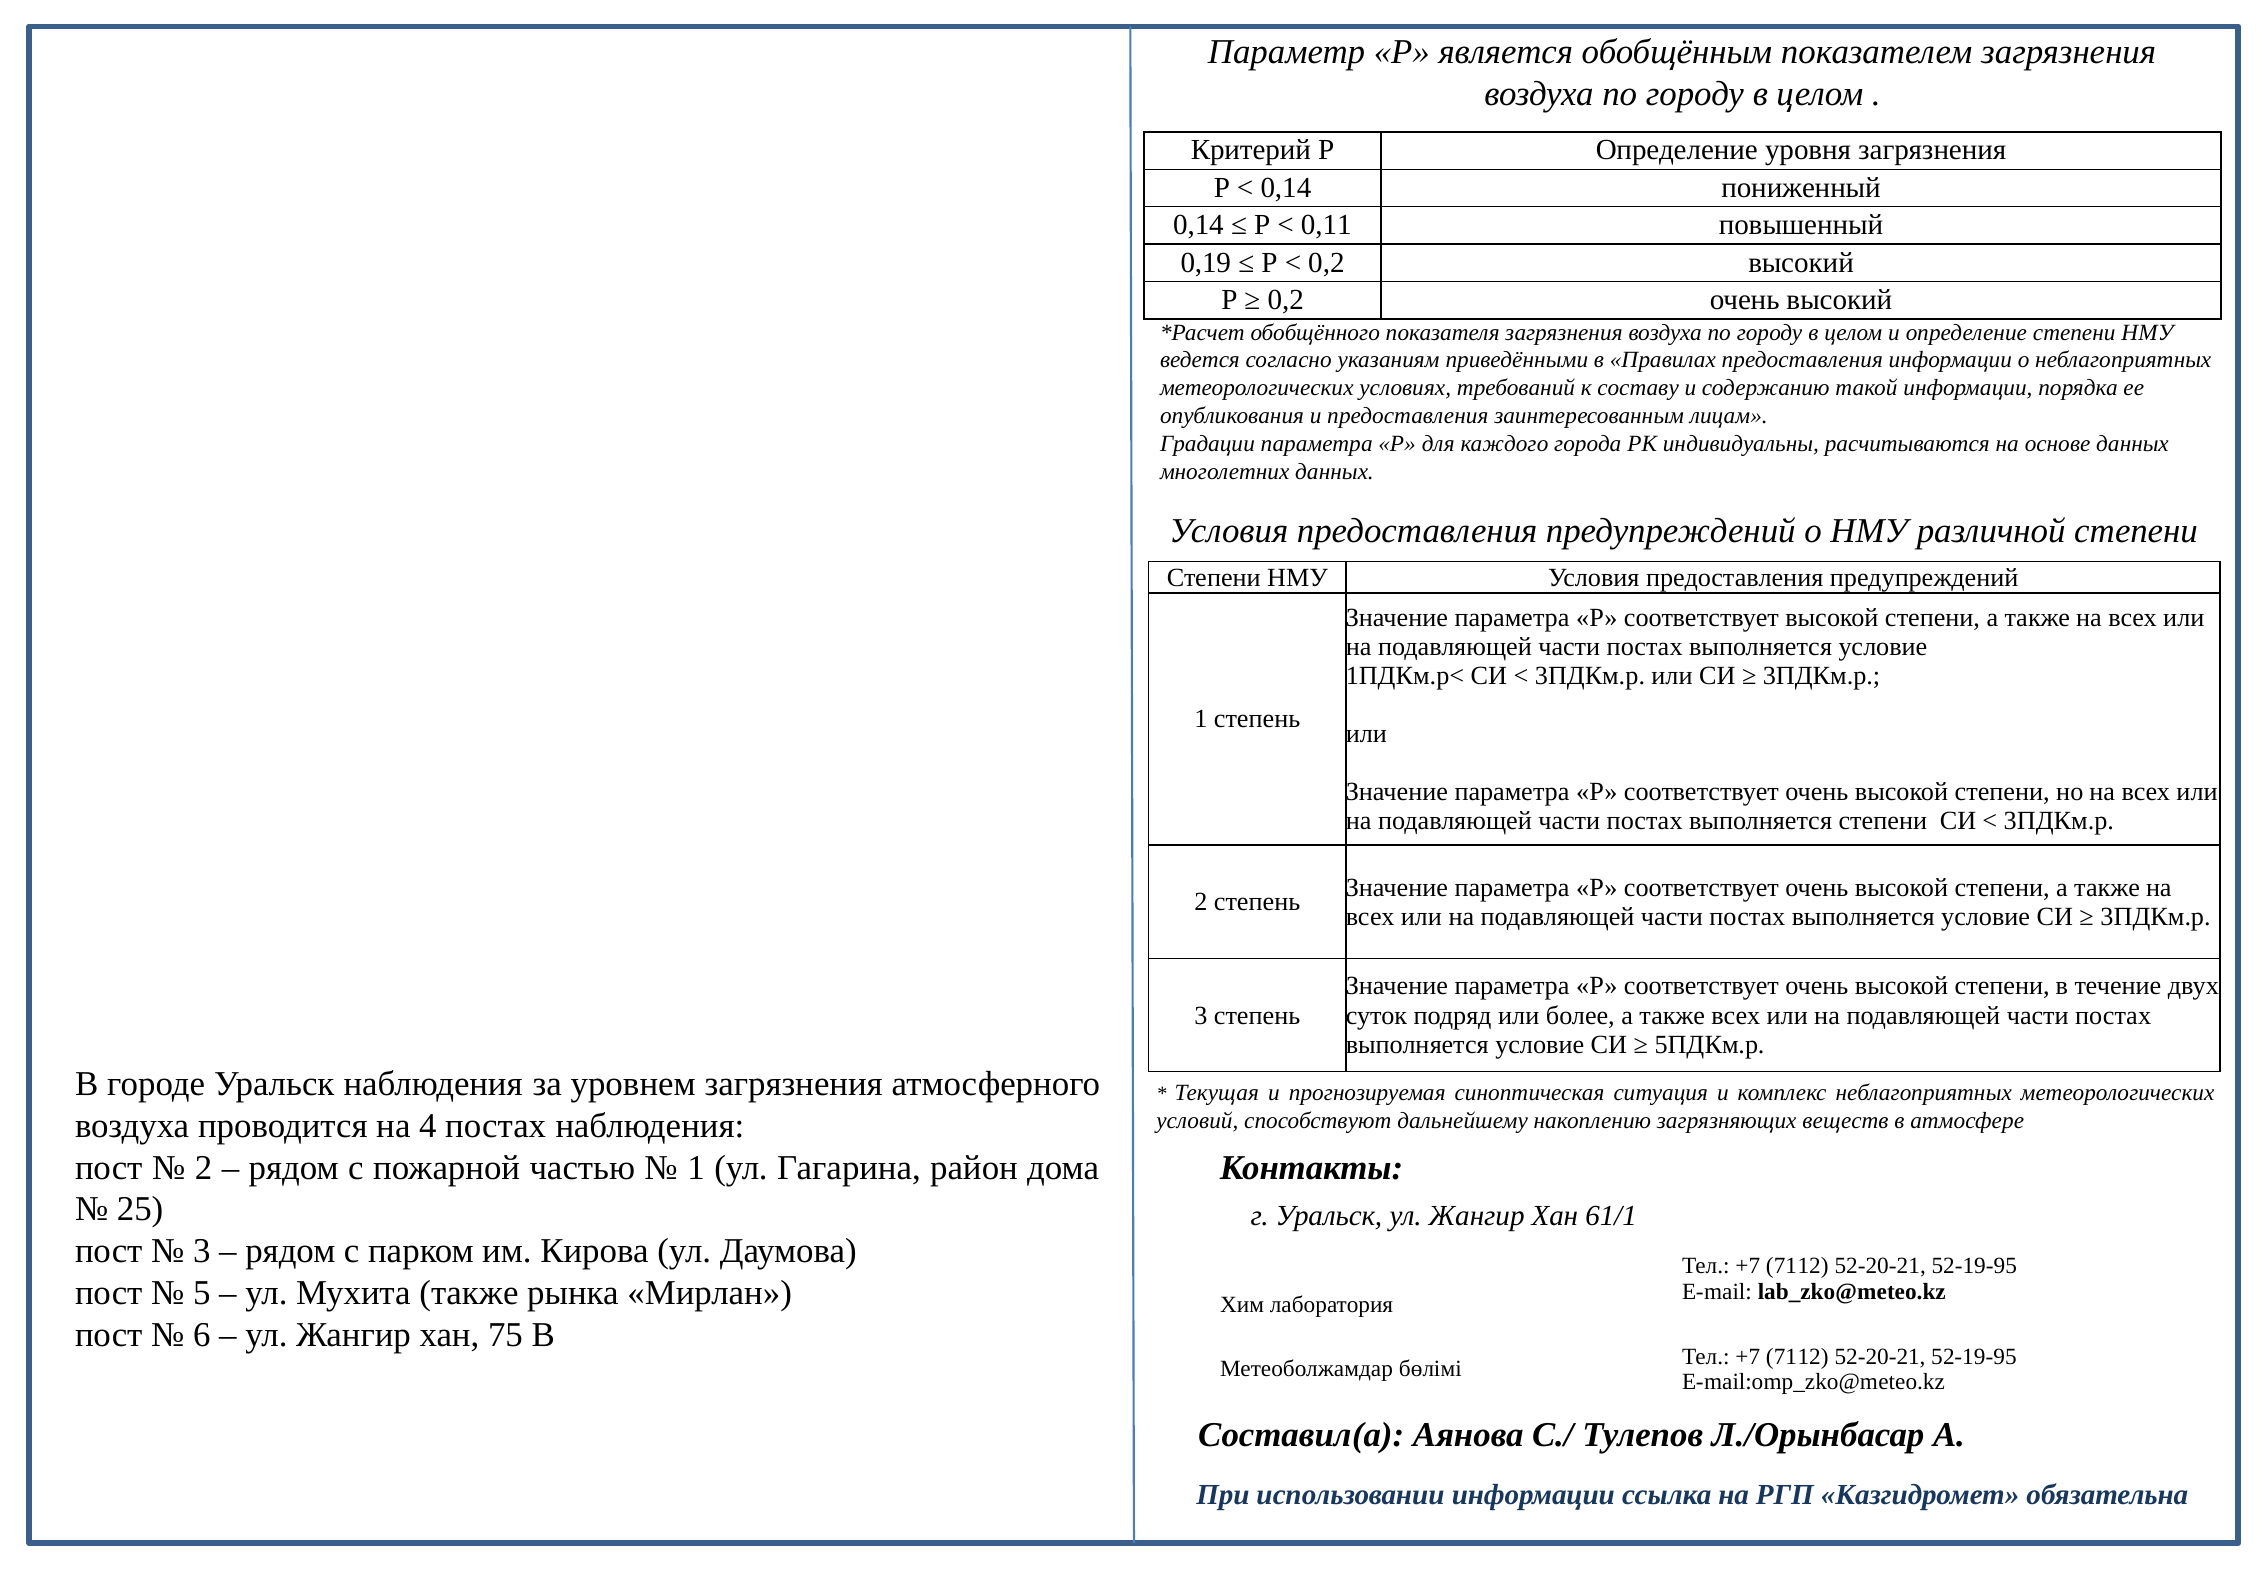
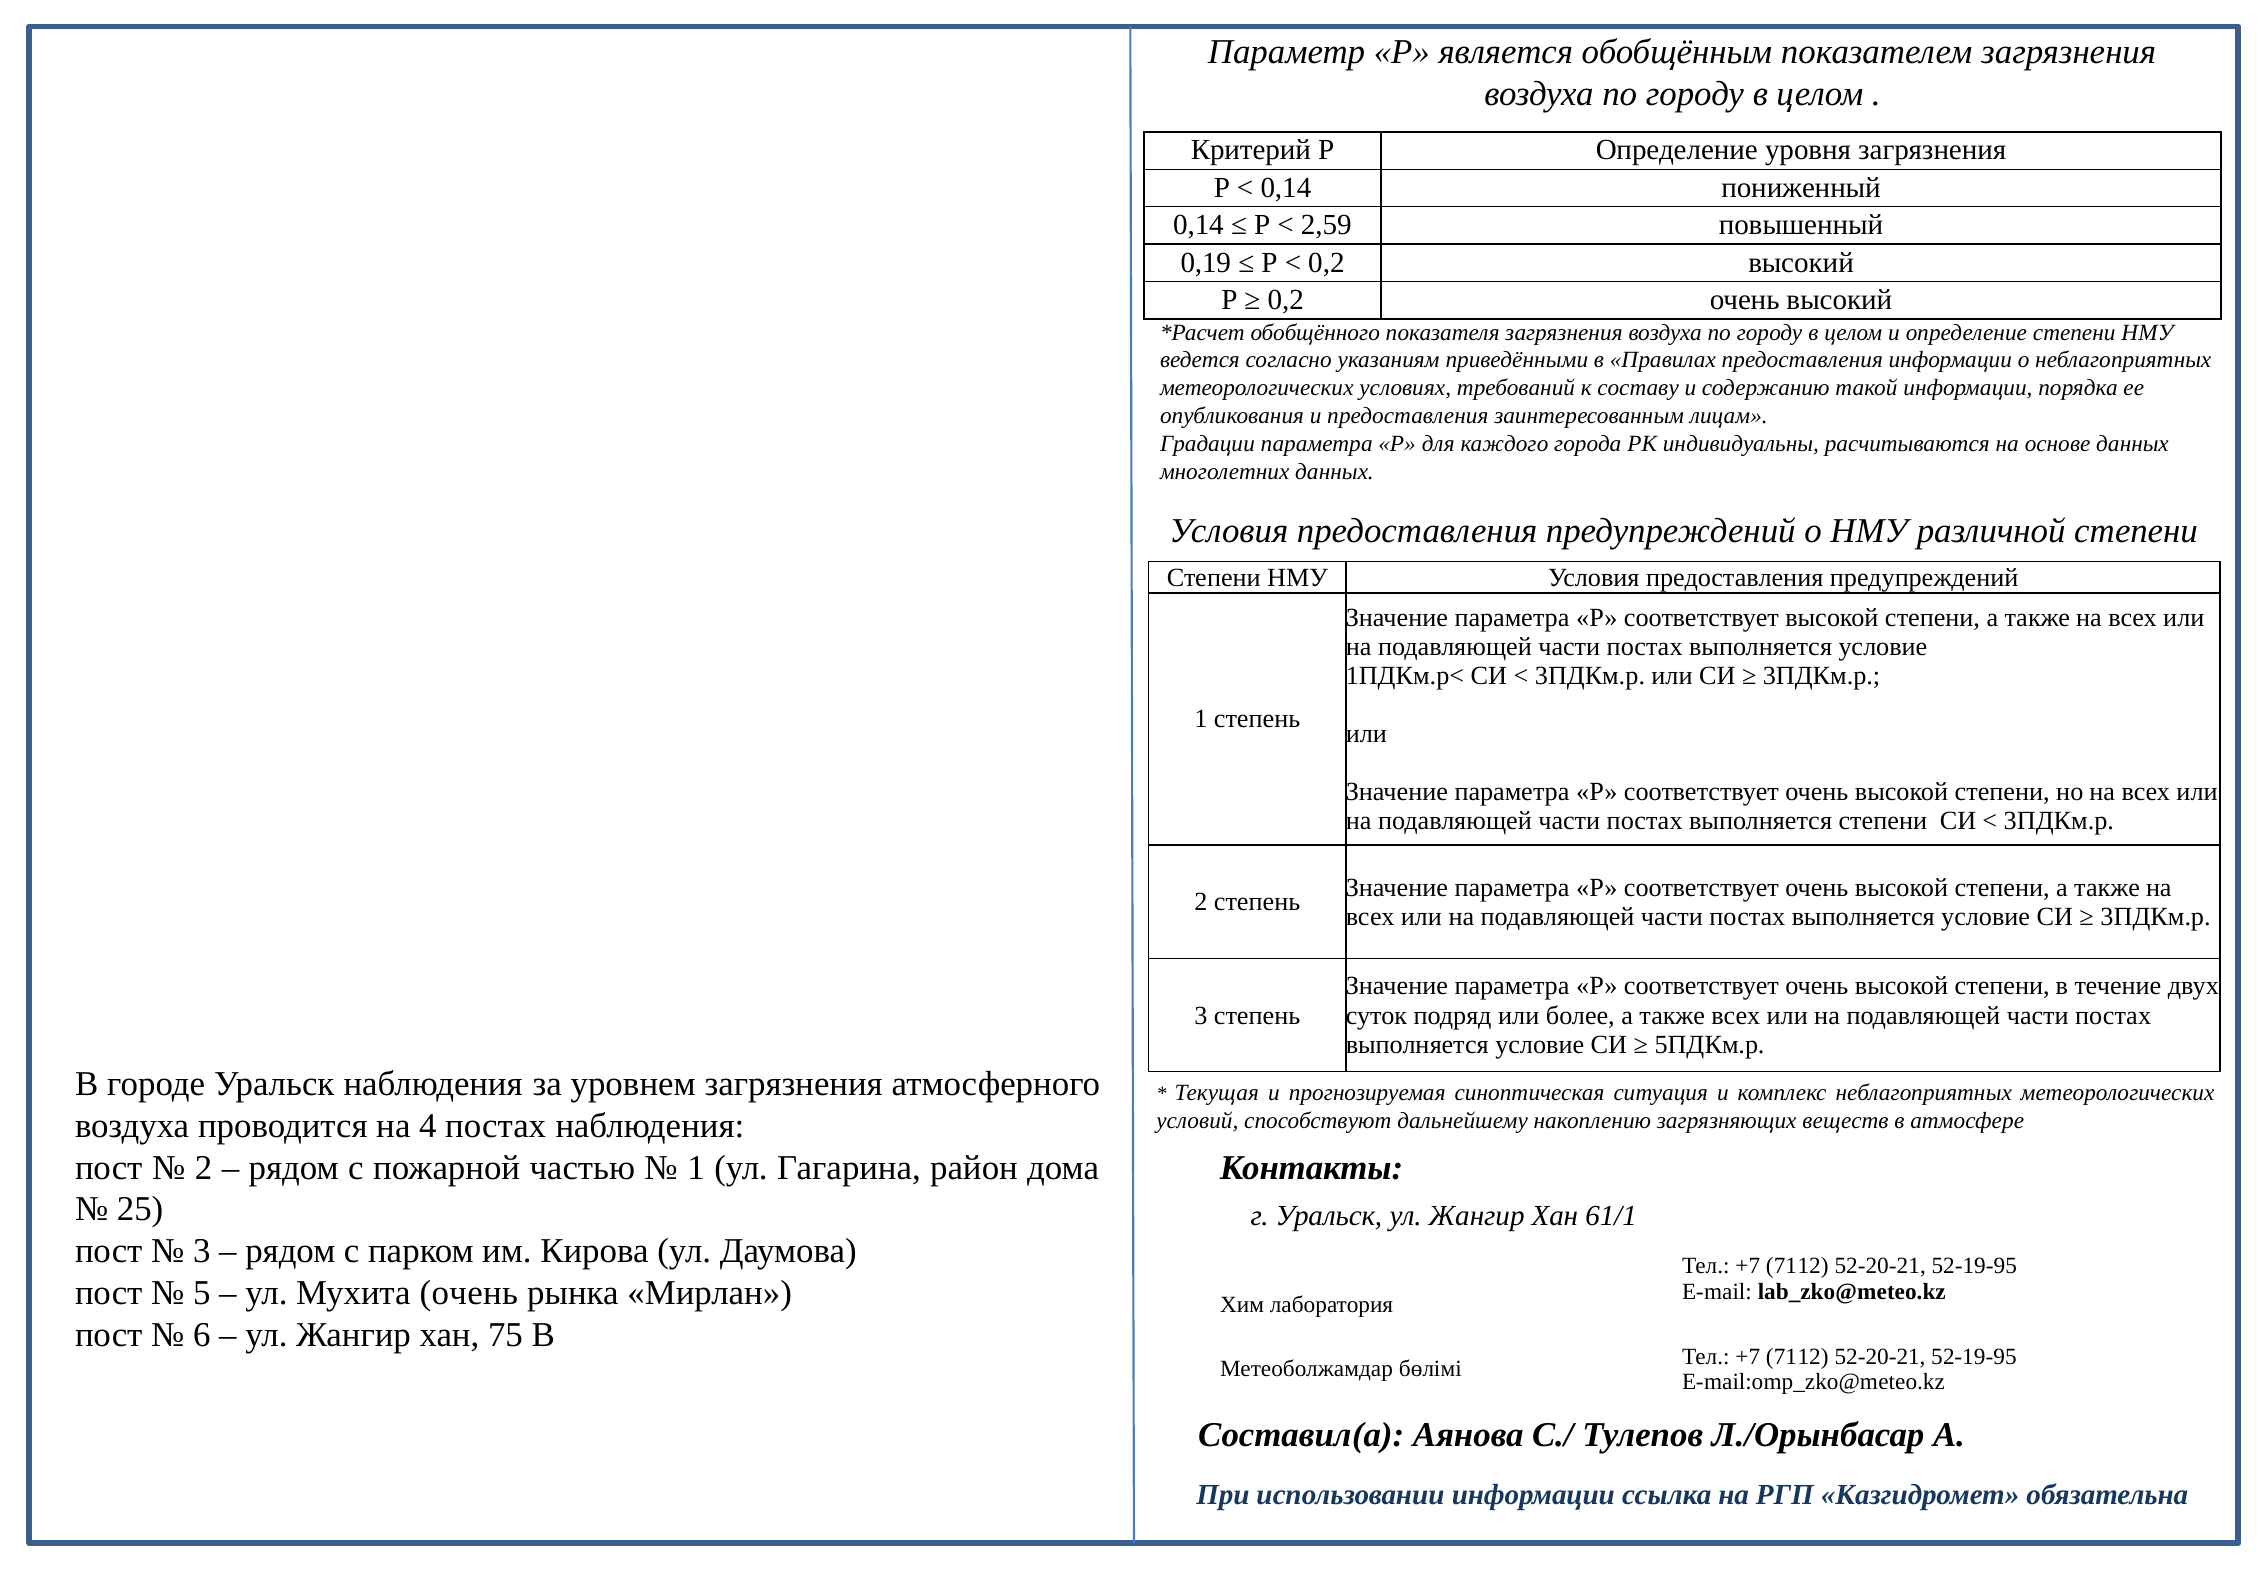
0,11: 0,11 -> 2,59 (1326, 225)
Мухита также: также -> очень (469, 1293)
